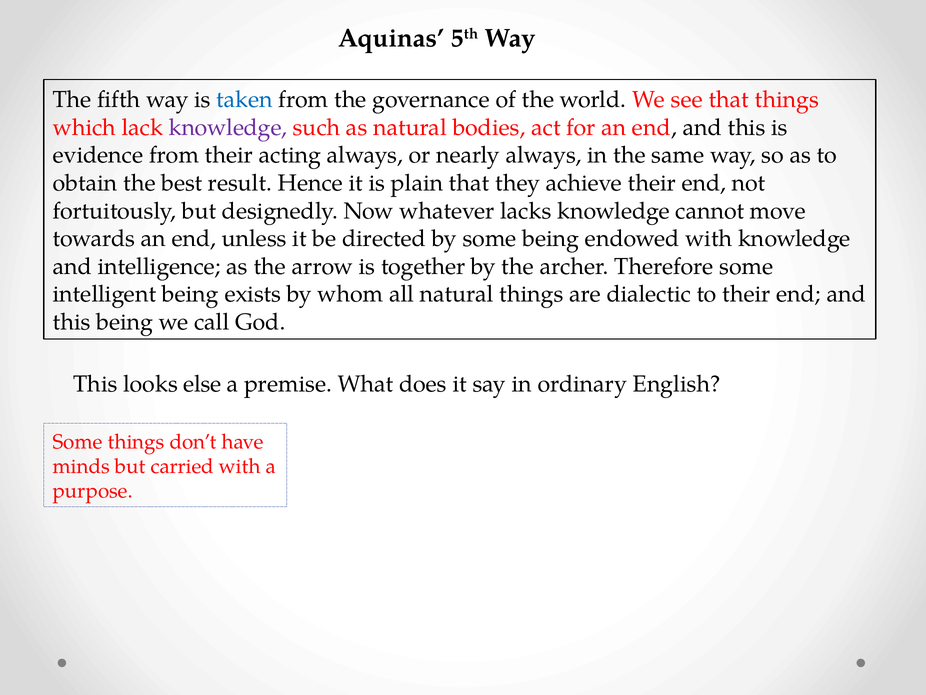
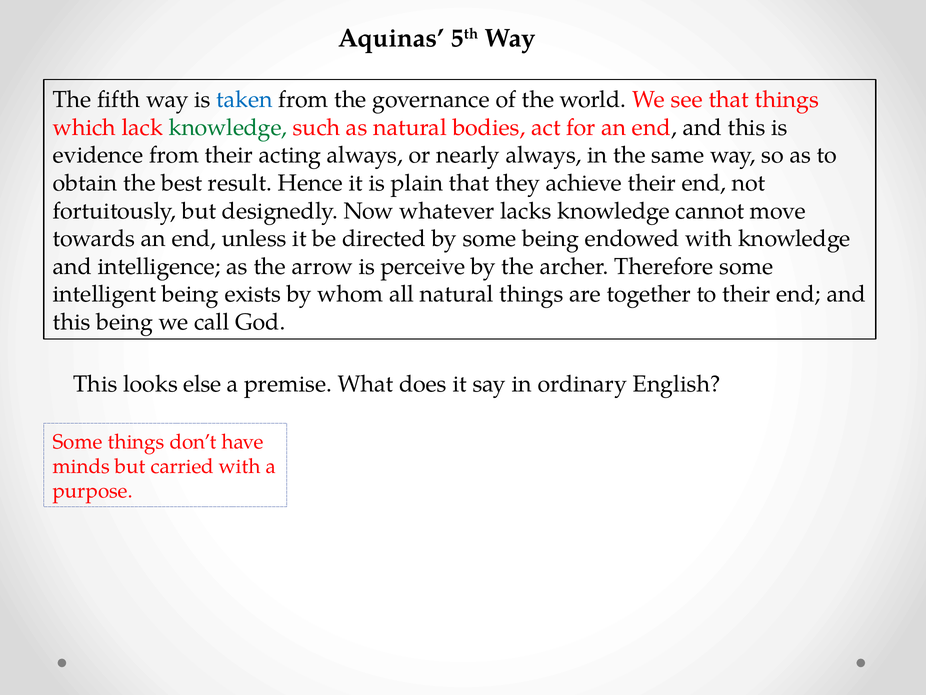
knowledge colour: purple -> green (228, 127)
together: together -> perceive (423, 266)
dialectic: dialectic -> together (649, 294)
